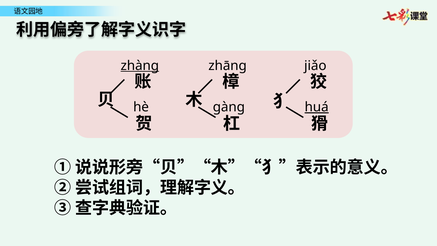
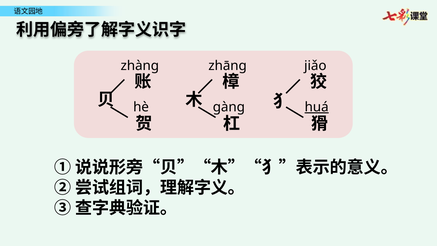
zhàng underline: present -> none (140, 66)
